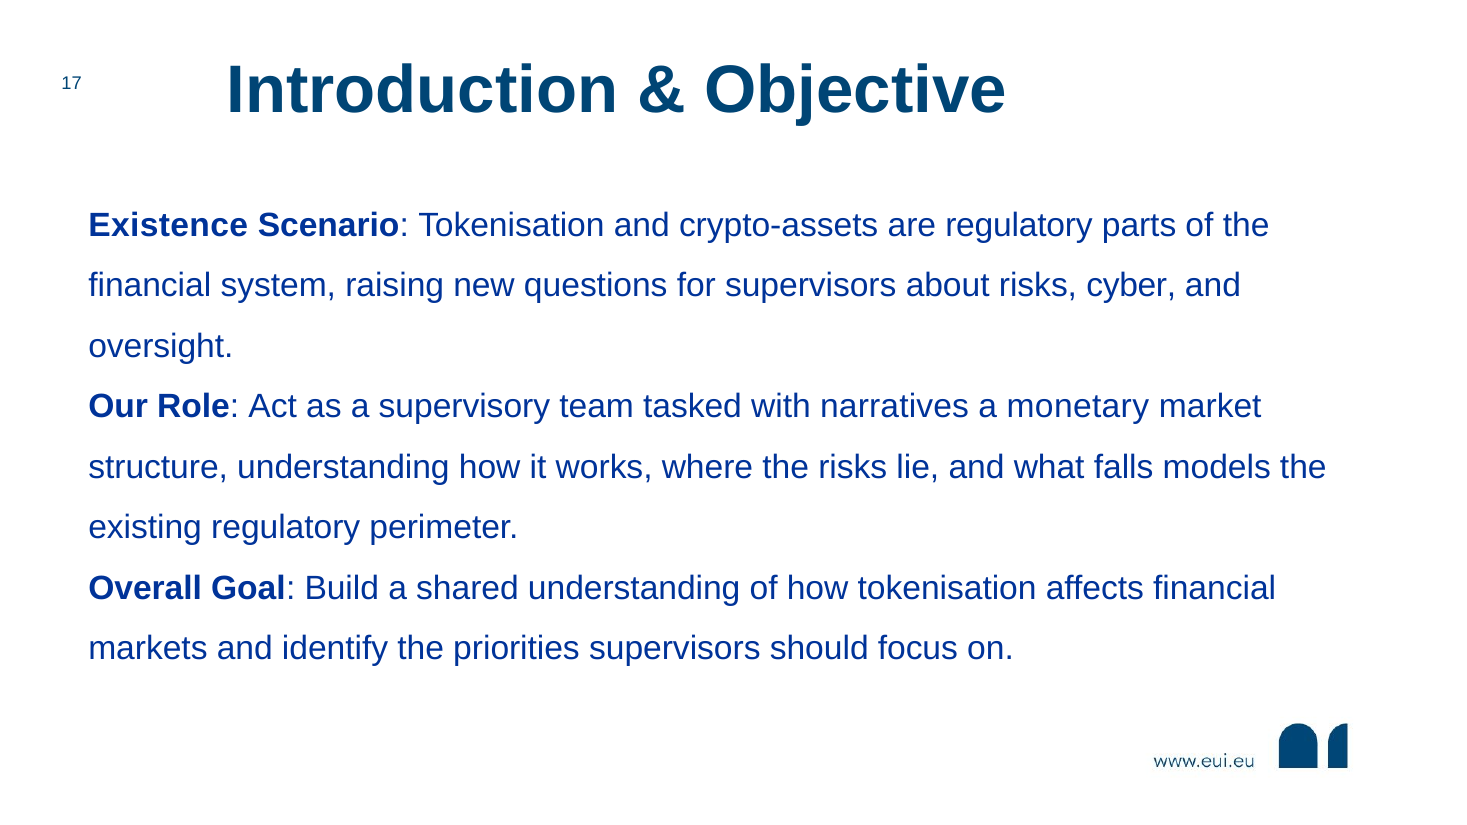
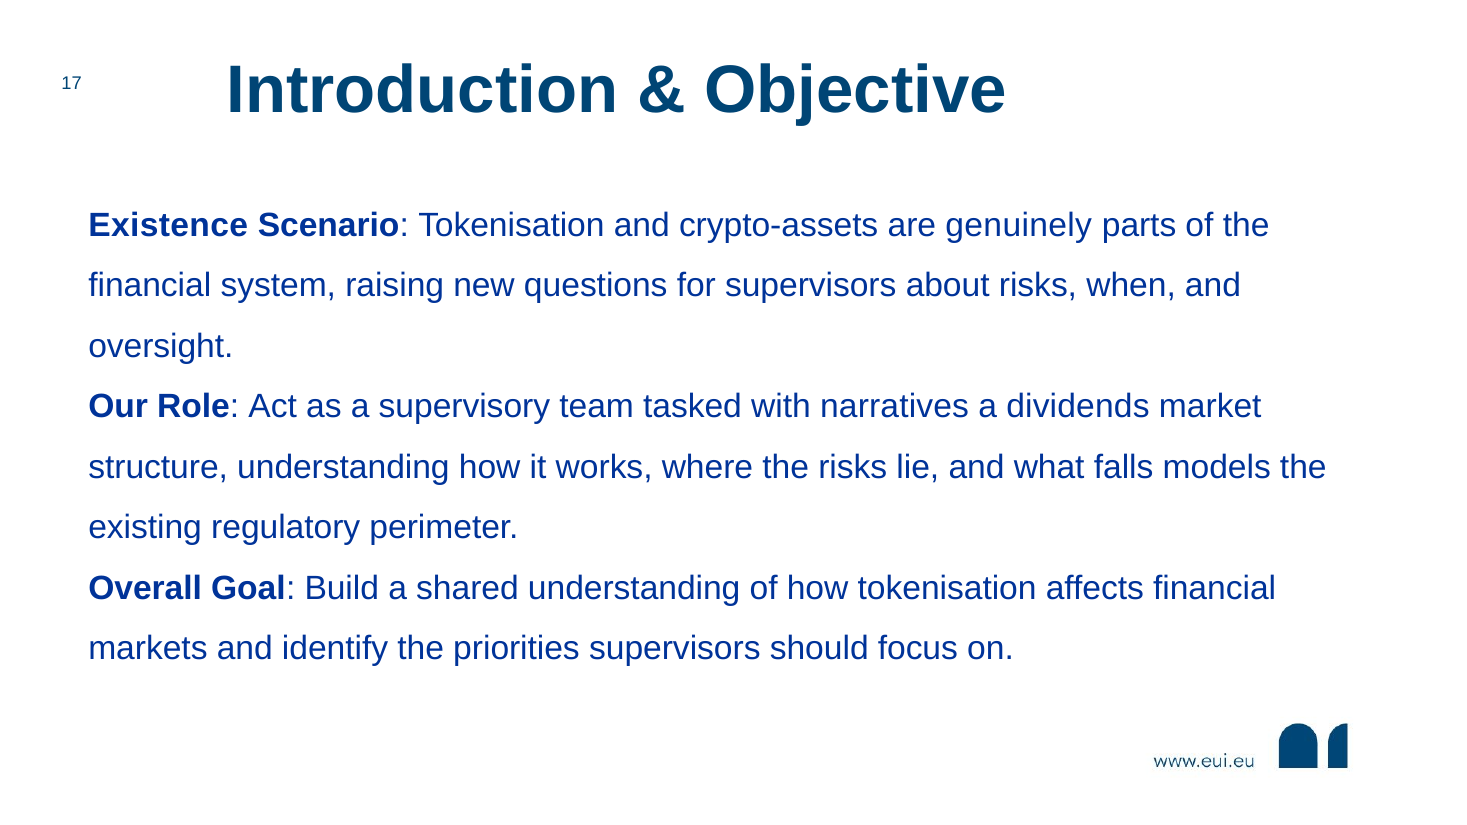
are regulatory: regulatory -> genuinely (1019, 225)
cyber: cyber -> when (1131, 286)
monetary: monetary -> dividends (1078, 407)
